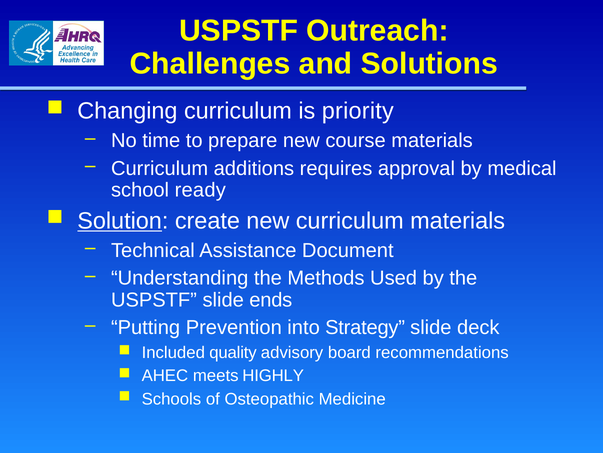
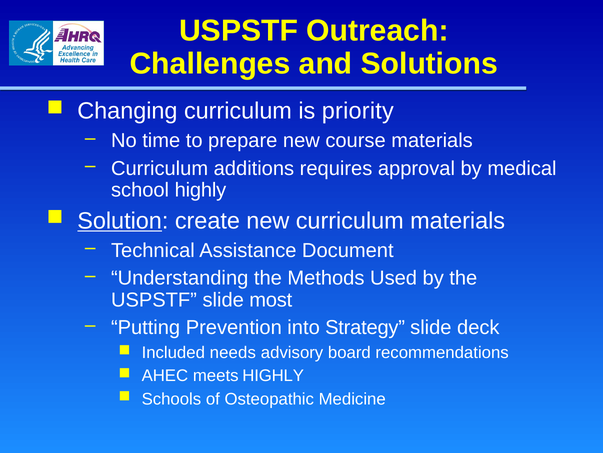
school ready: ready -> highly (200, 190)
ends: ends -> most (271, 299)
quality: quality -> needs (233, 352)
